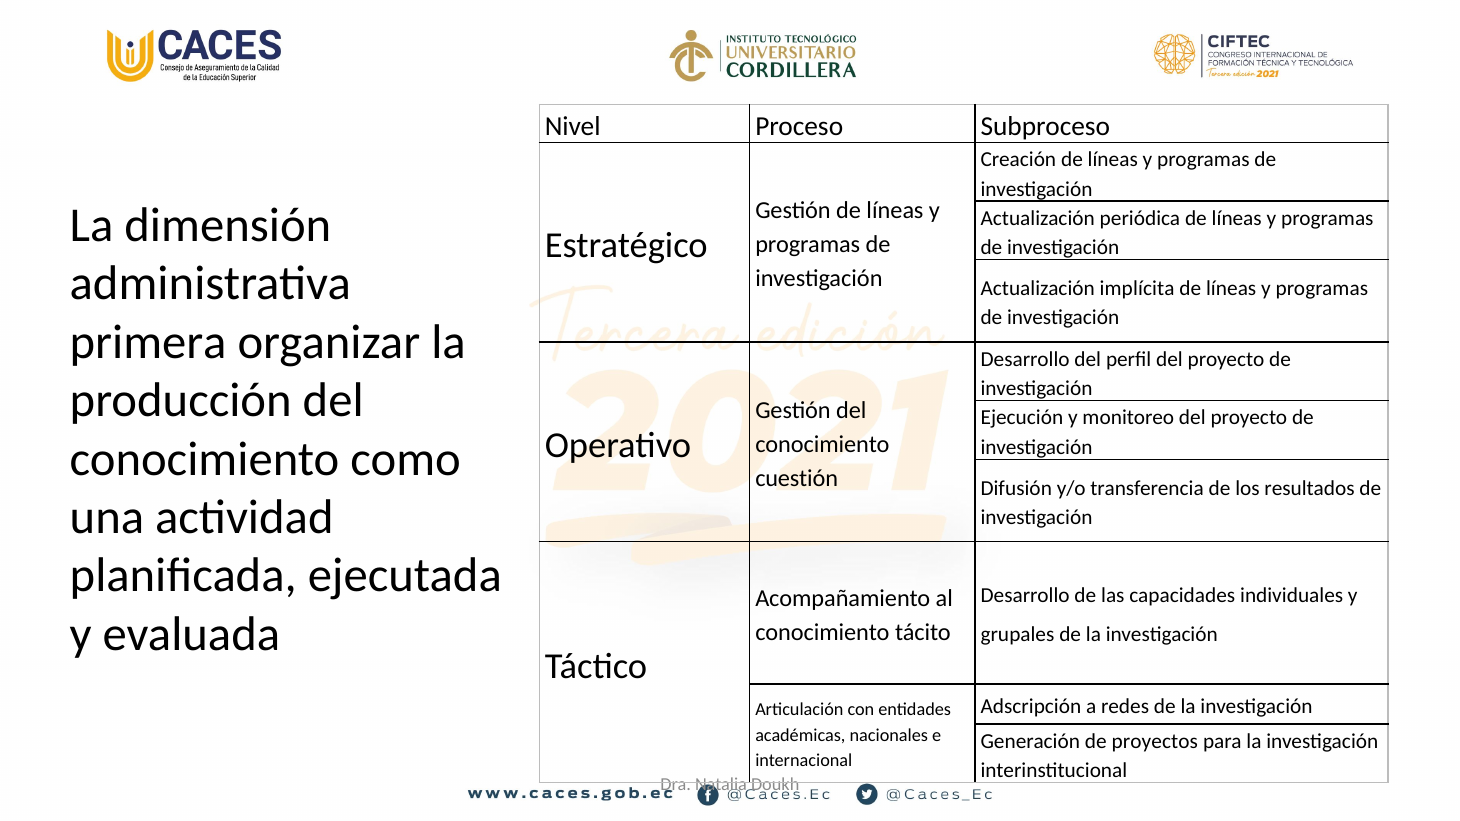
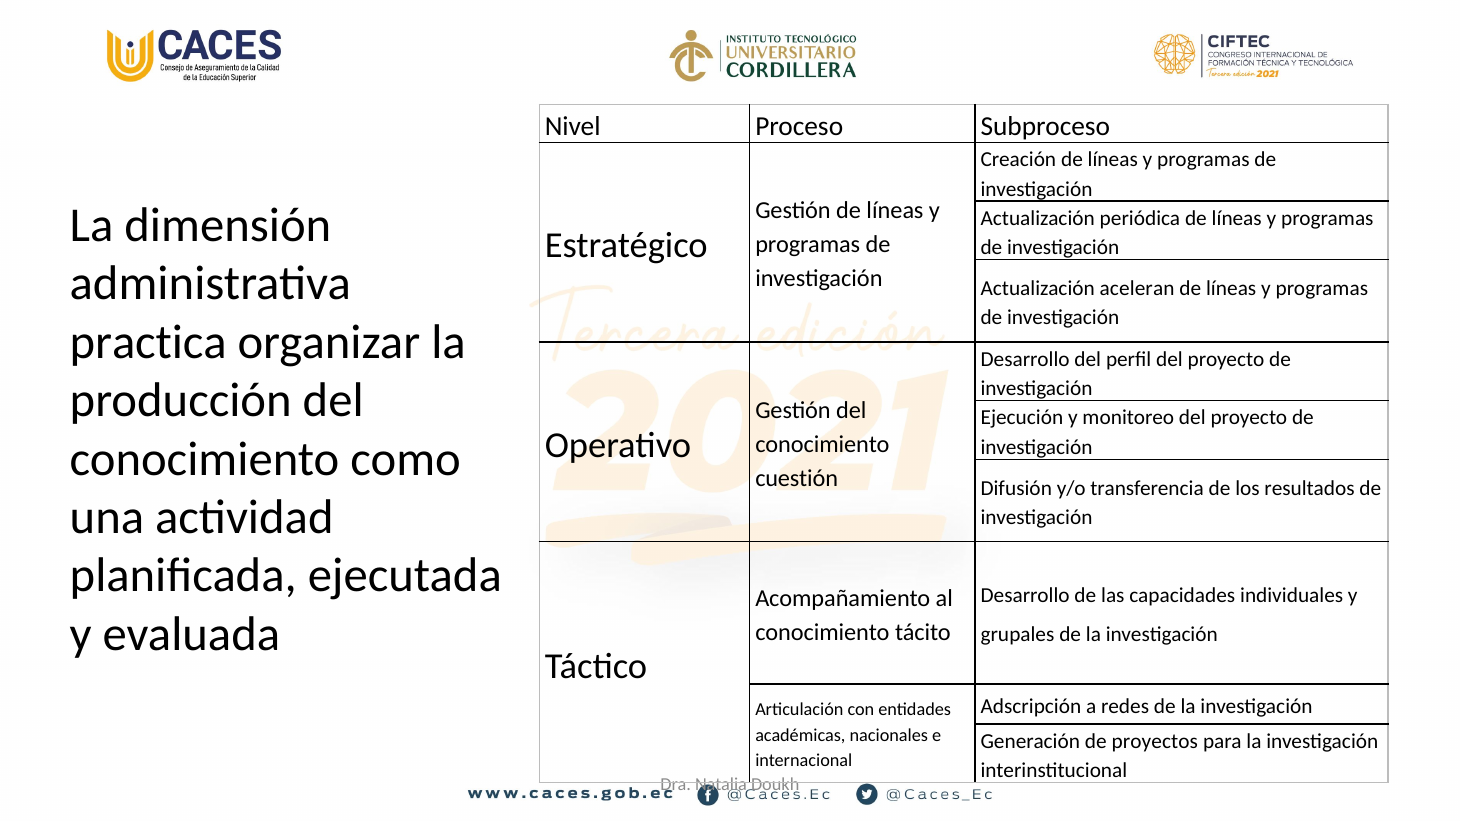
implícita: implícita -> aceleran (1137, 288)
primera: primera -> practica (148, 342)
